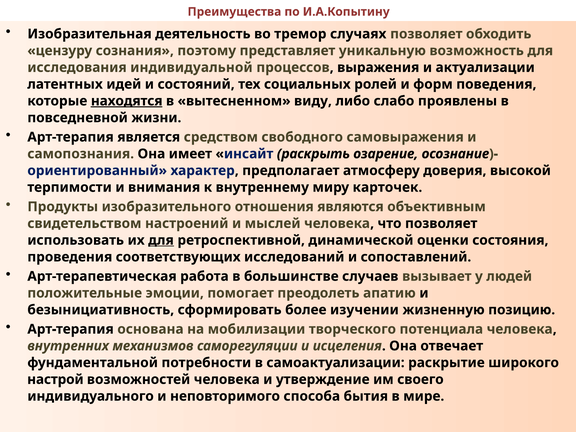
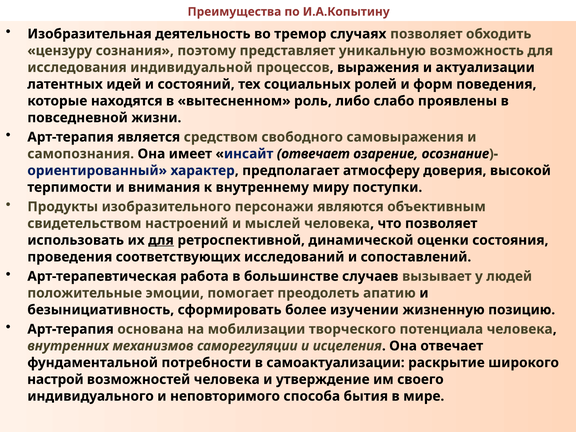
находятся underline: present -> none (127, 101)
виду: виду -> роль (313, 101)
инсайт раскрыть: раскрыть -> отвечает (313, 154)
карточек: карточек -> поступки (387, 187)
отношения: отношения -> персонажи (274, 207)
